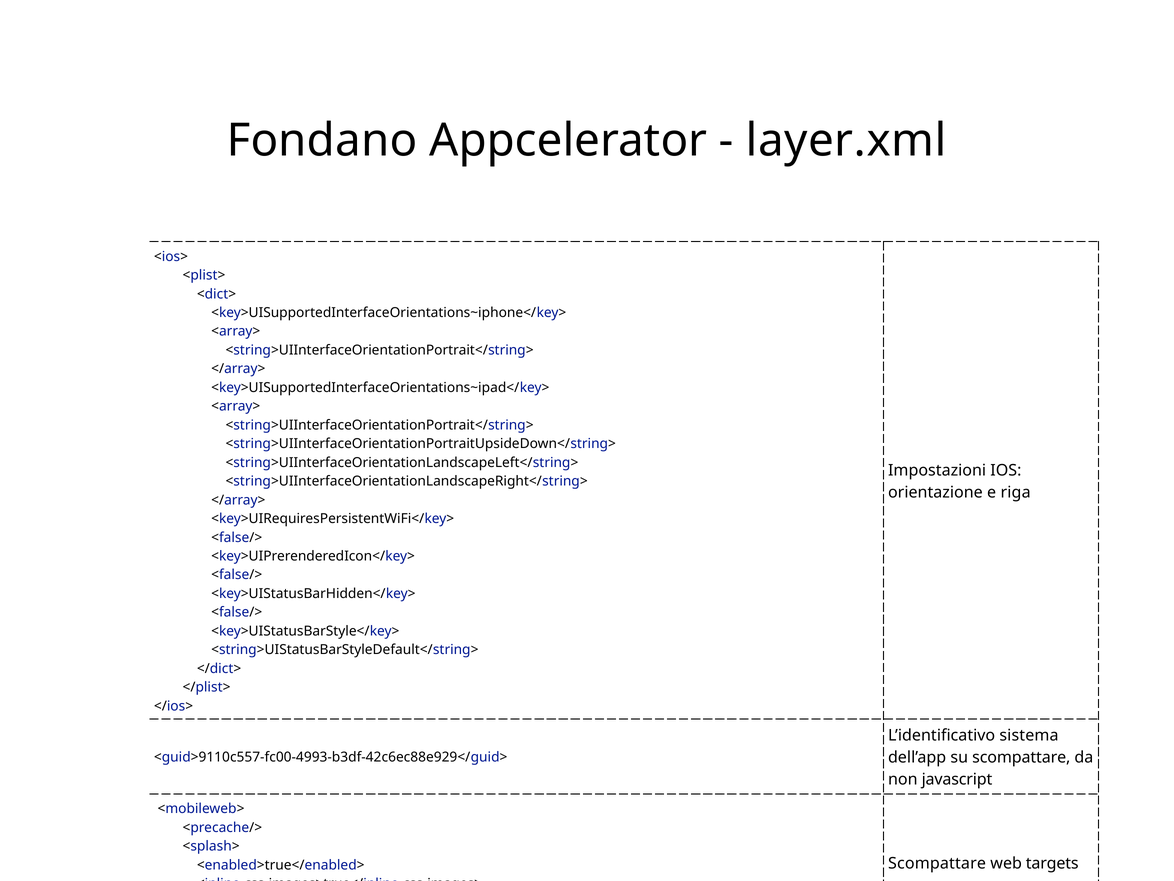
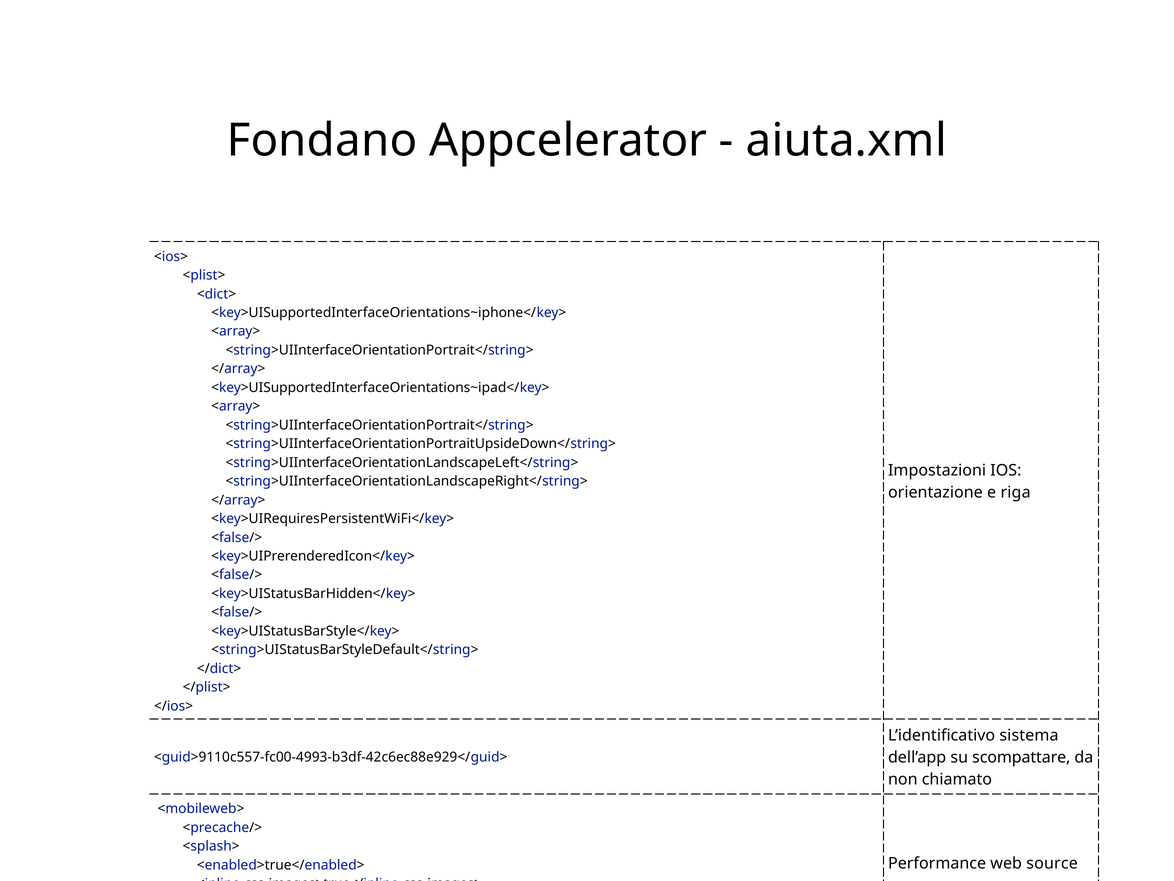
layer.xml: layer.xml -> aiuta.xml (846, 141)
javascript: javascript -> chiamato (957, 779)
Scompattare: Scompattare -> Performance (937, 863)
targets: targets -> source (1052, 863)
